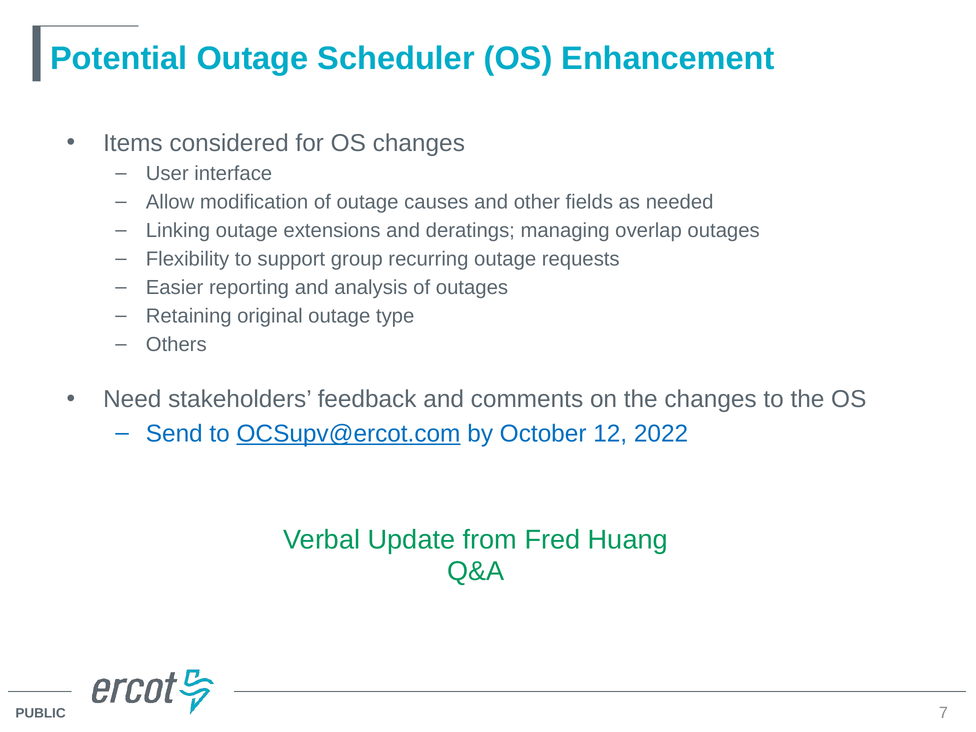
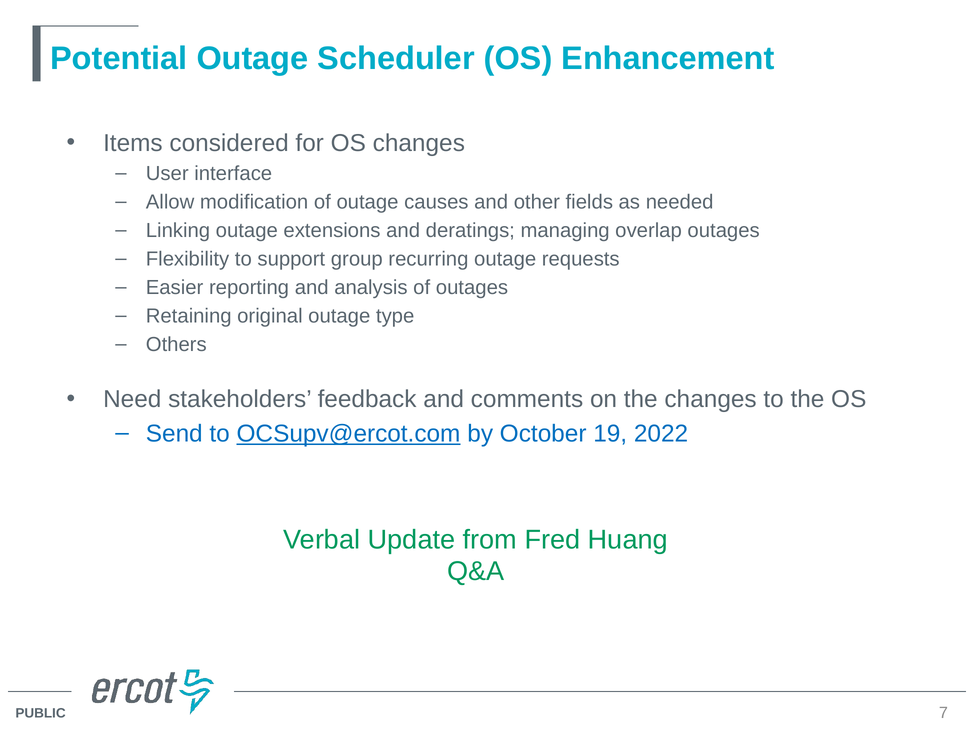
12: 12 -> 19 (610, 434)
